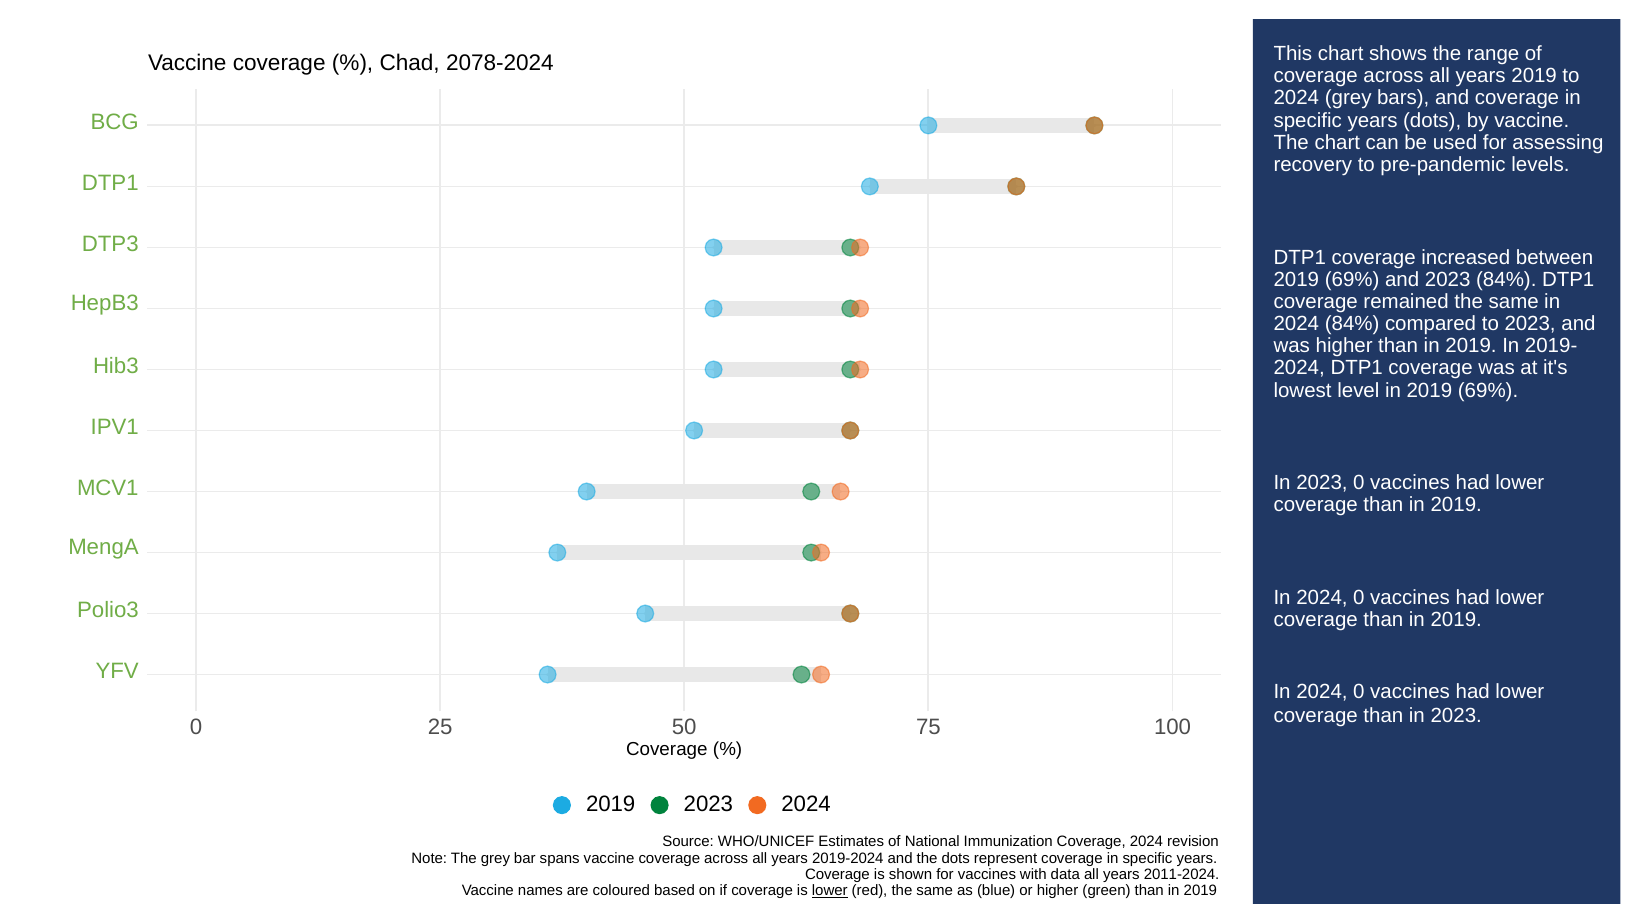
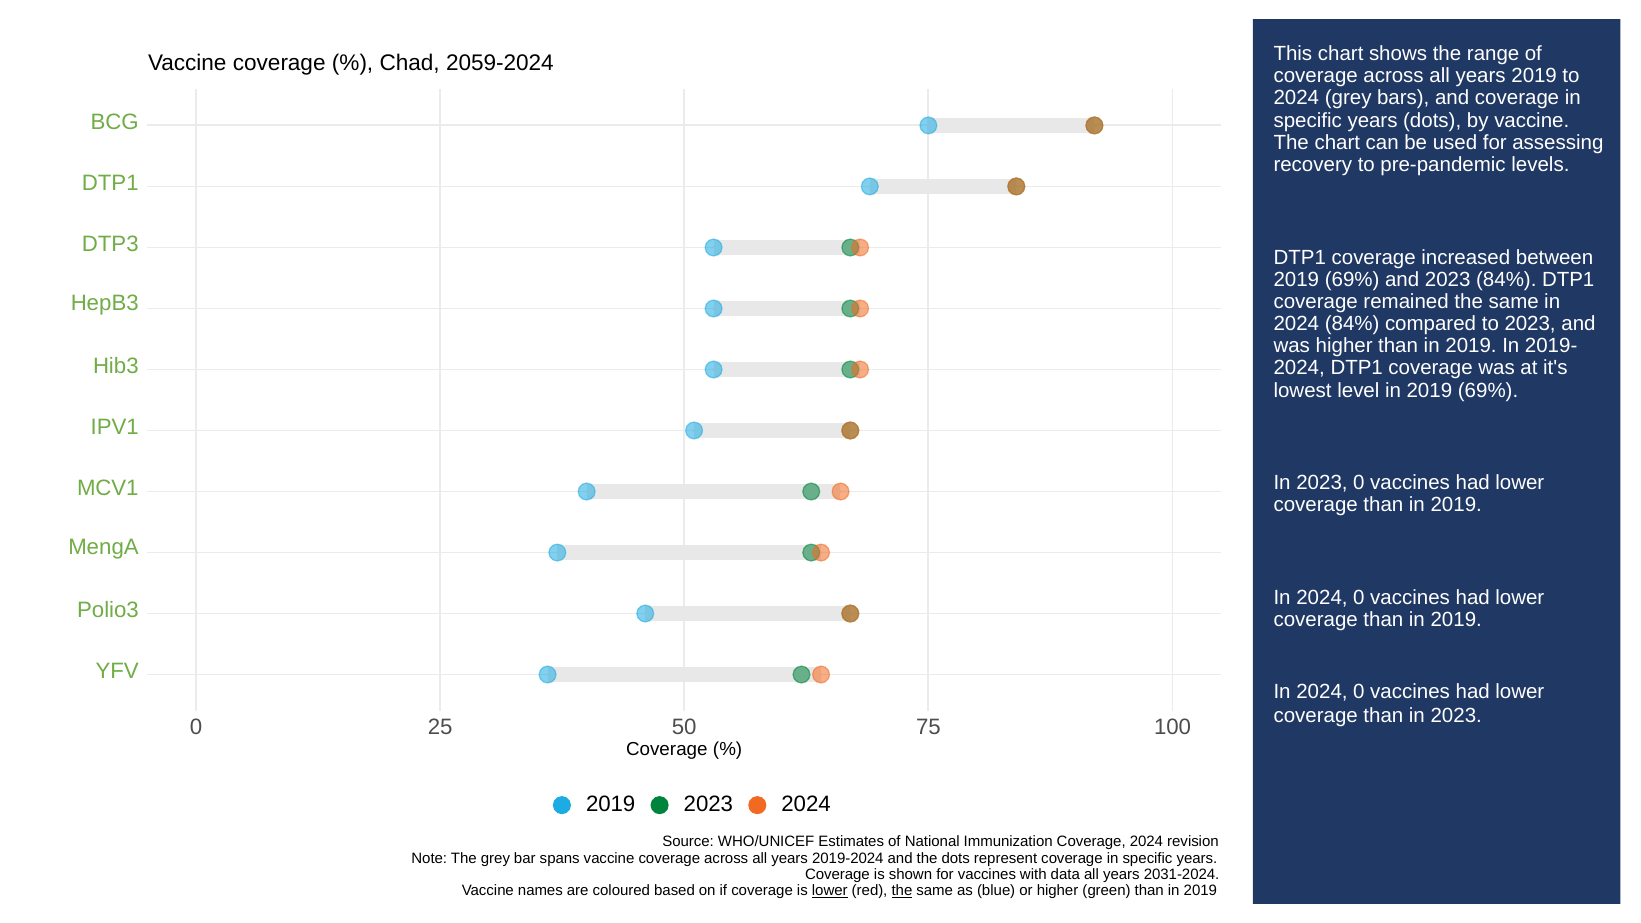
2078-2024: 2078-2024 -> 2059-2024 (500, 63)
2011-2024: 2011-2024 -> 2031-2024 (1182, 874)
the underline: none -> present (902, 891)
